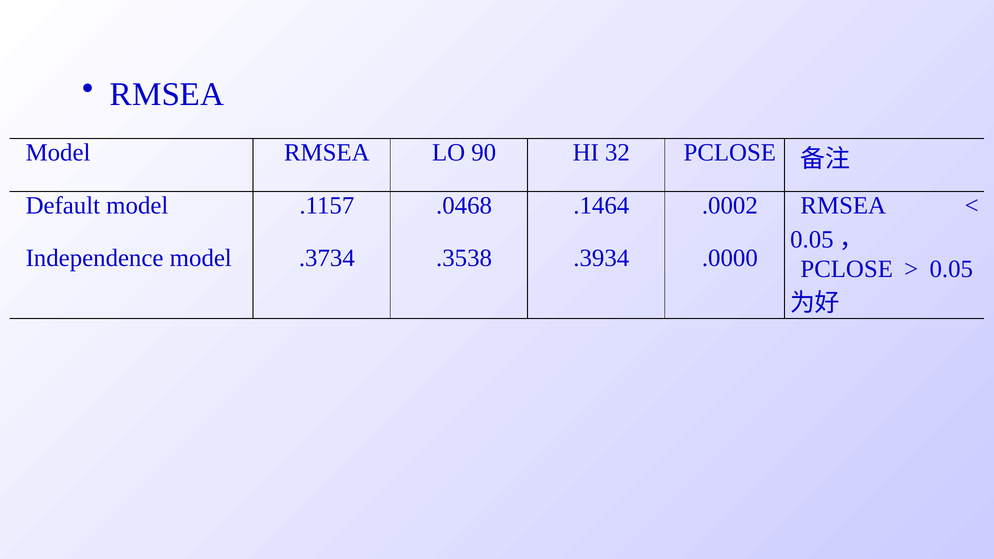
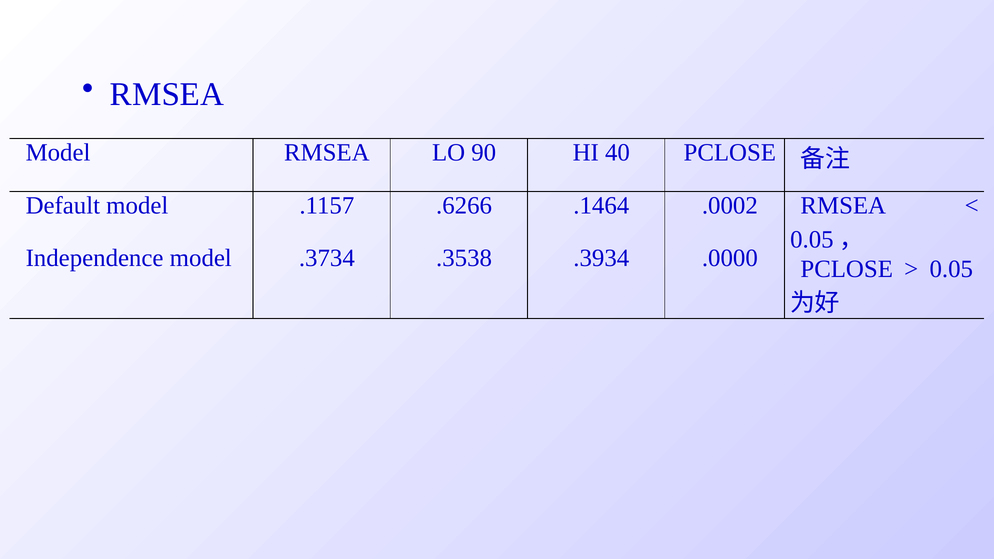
32: 32 -> 40 (617, 153)
.0468: .0468 -> .6266 (464, 205)
